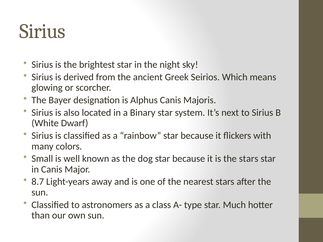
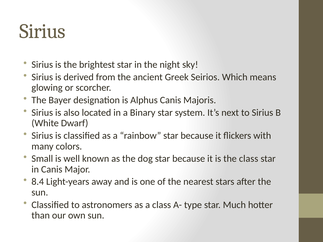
the stars: stars -> class (249, 159)
8.7: 8.7 -> 8.4 (38, 182)
